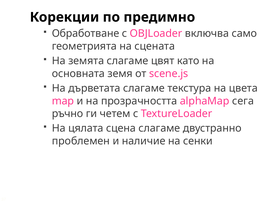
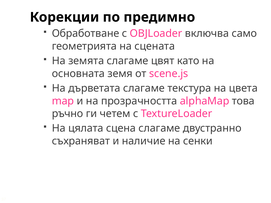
сега: сега -> това (243, 101)
проблемен: проблемен -> съхраняват (81, 141)
